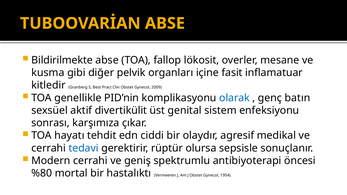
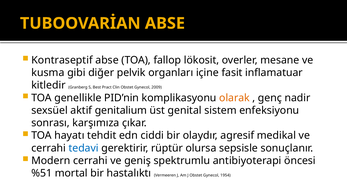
Bildirilmekte: Bildirilmekte -> Kontraseptif (62, 60)
olarak colour: blue -> orange (234, 98)
batın: batın -> nadir (298, 98)
divertikülit: divertikülit -> genitalium (121, 110)
%80: %80 -> %51 (42, 173)
